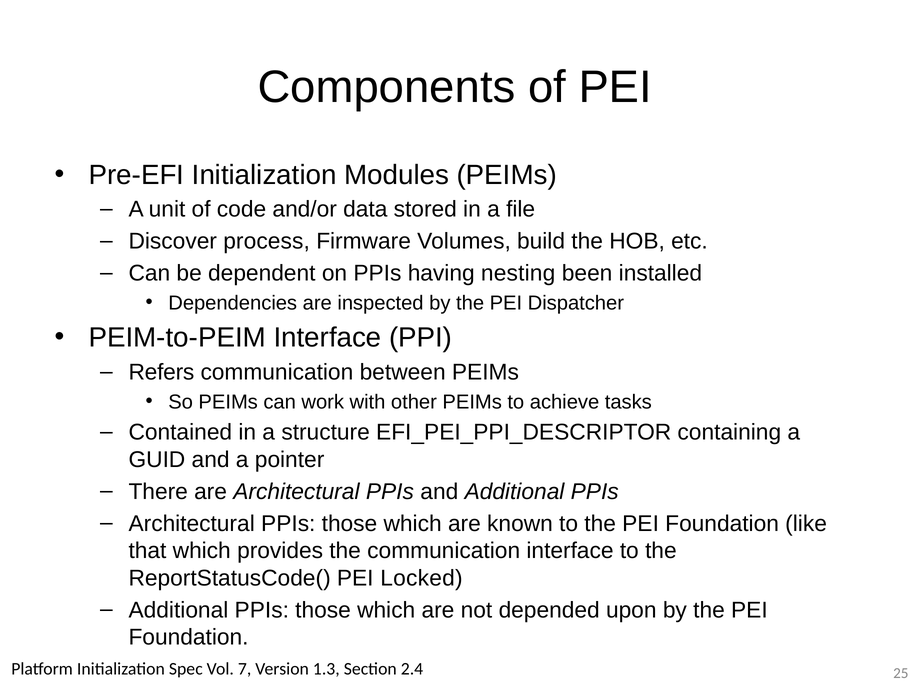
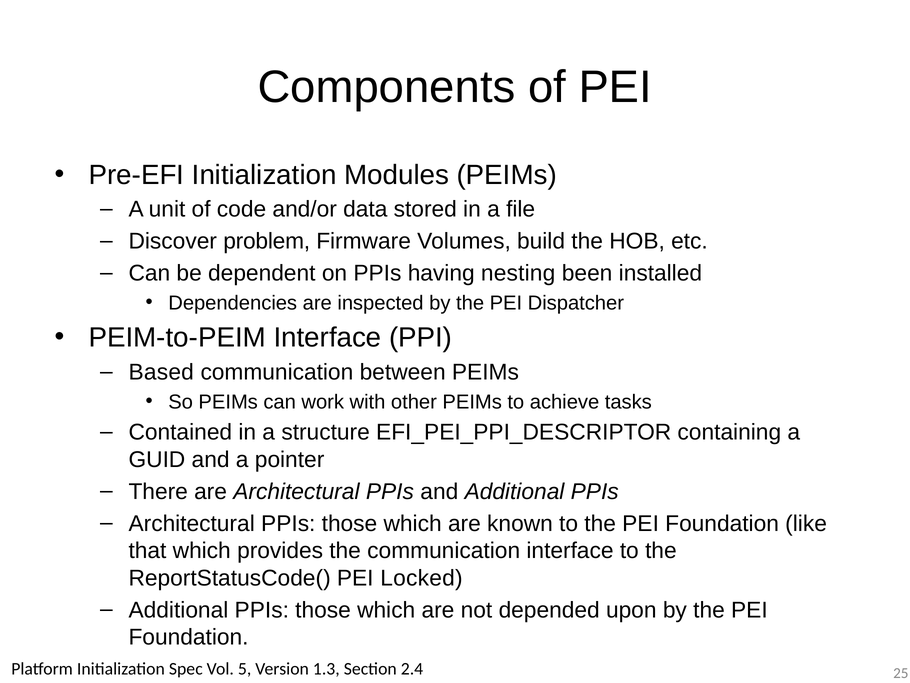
process: process -> problem (267, 241)
Refers: Refers -> Based (161, 372)
7: 7 -> 5 (245, 668)
